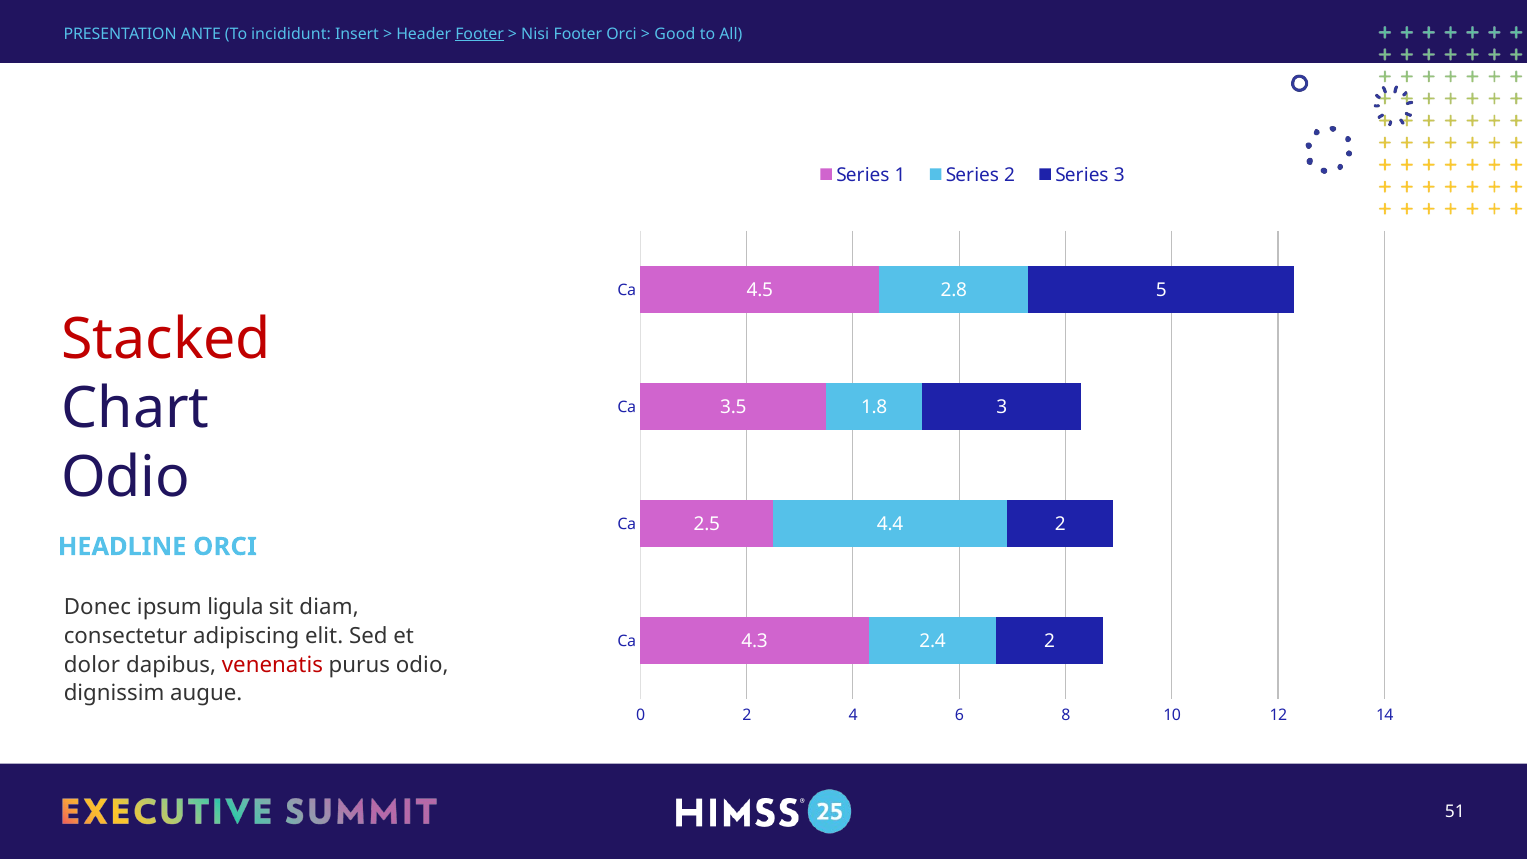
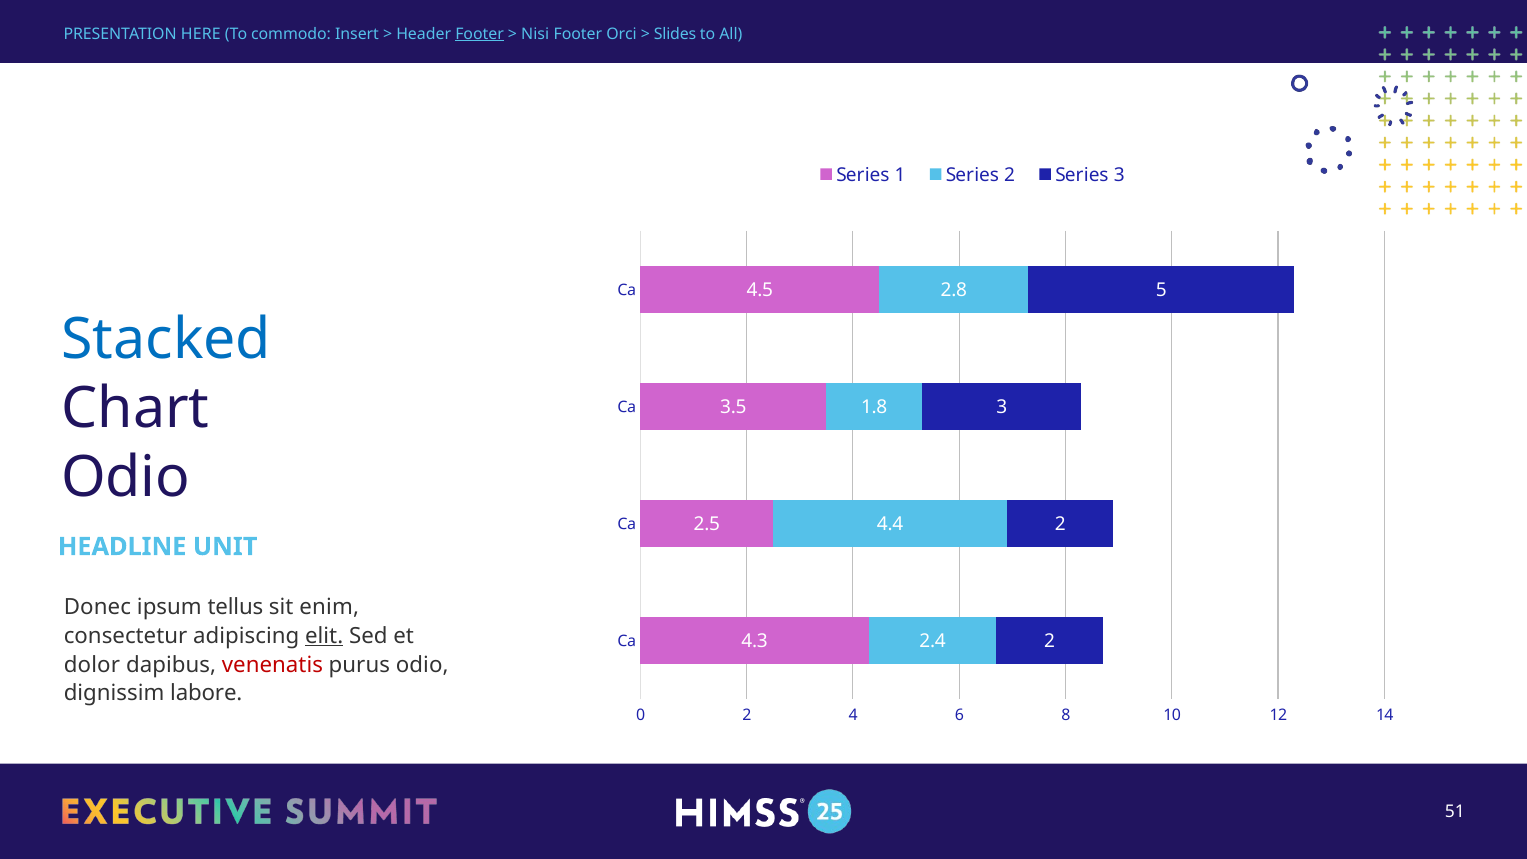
ANTE: ANTE -> HERE (201, 34)
incididunt: incididunt -> commodo (291, 34)
Good: Good -> Slides (675, 34)
Stacked colour: red -> blue (166, 340)
HEADLINE ORCI: ORCI -> UNIT (225, 547)
ligula: ligula -> tellus (235, 608)
diam: diam -> enim (329, 608)
elit underline: none -> present (324, 636)
augue: augue -> labore (206, 693)
